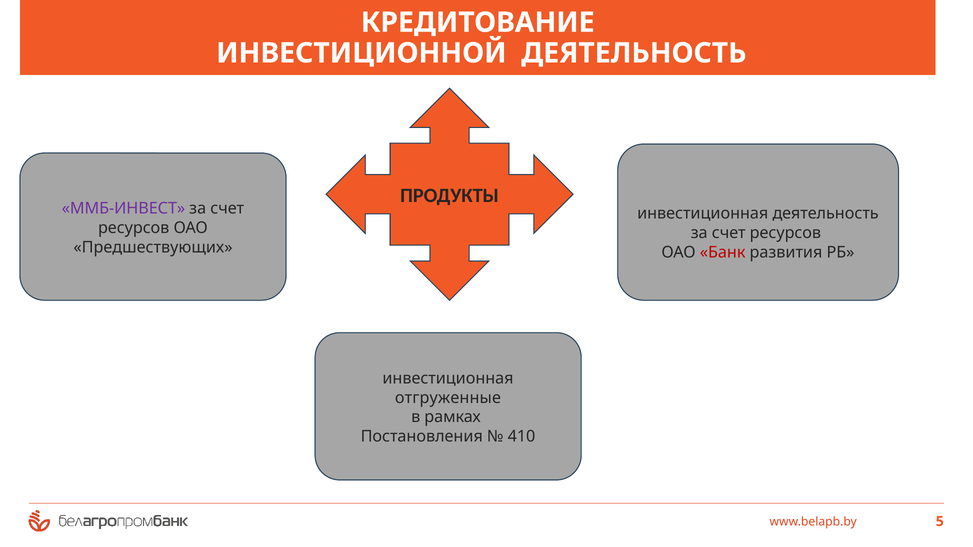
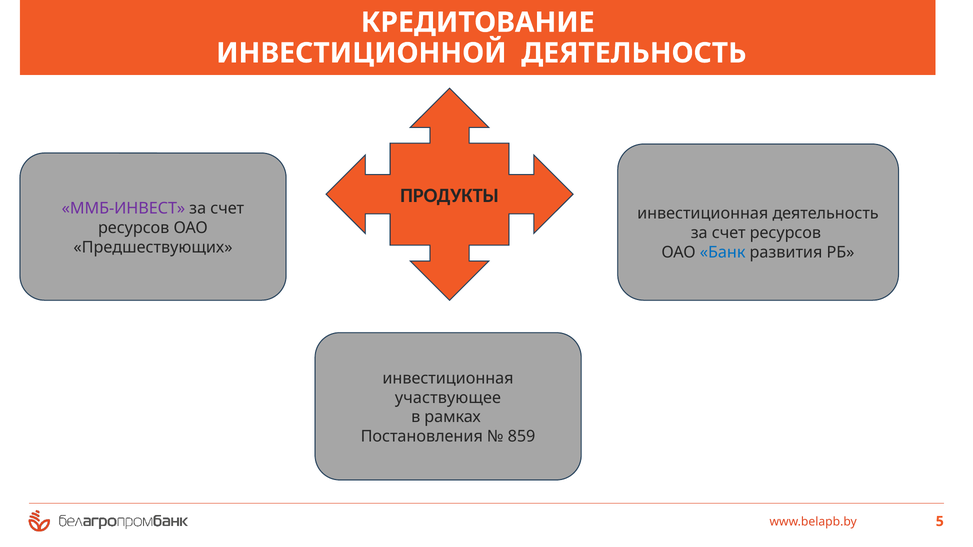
Банк colour: red -> blue (723, 253)
отгруженные: отгруженные -> участвующее (448, 398)
410: 410 -> 859 (522, 437)
